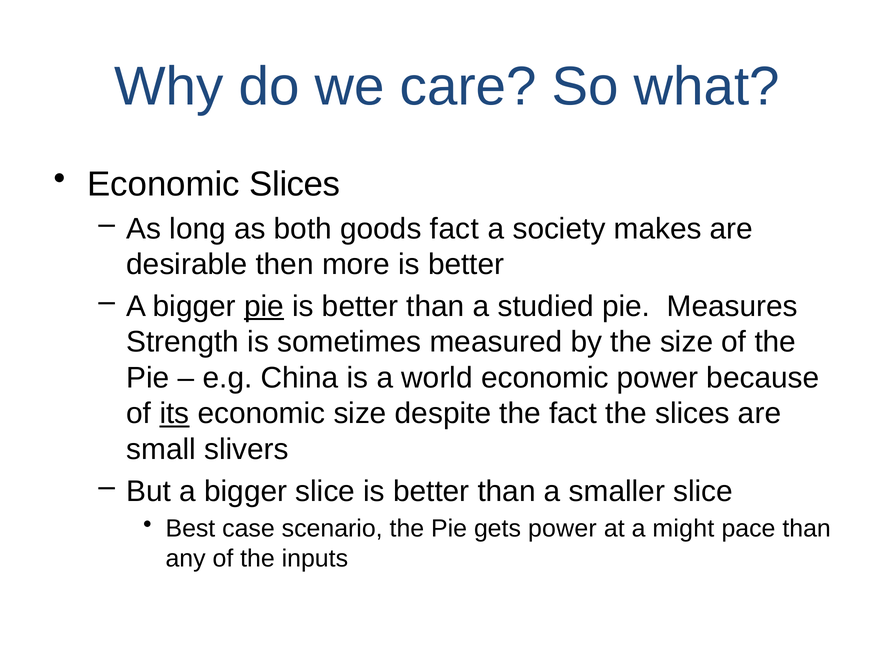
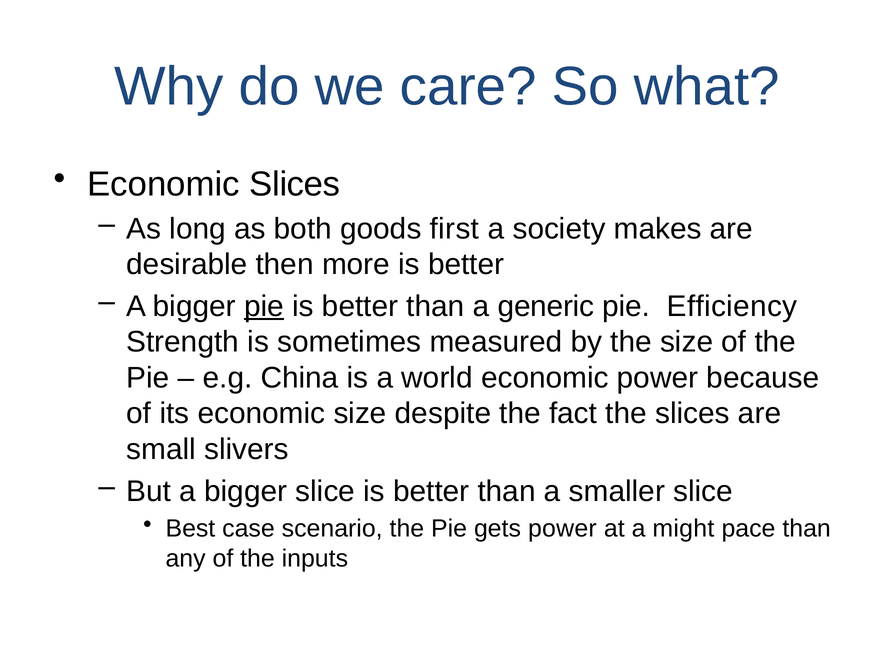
goods fact: fact -> first (454, 229)
studied: studied -> generic (546, 306)
Measures: Measures -> Efficiency (732, 306)
its underline: present -> none (174, 414)
